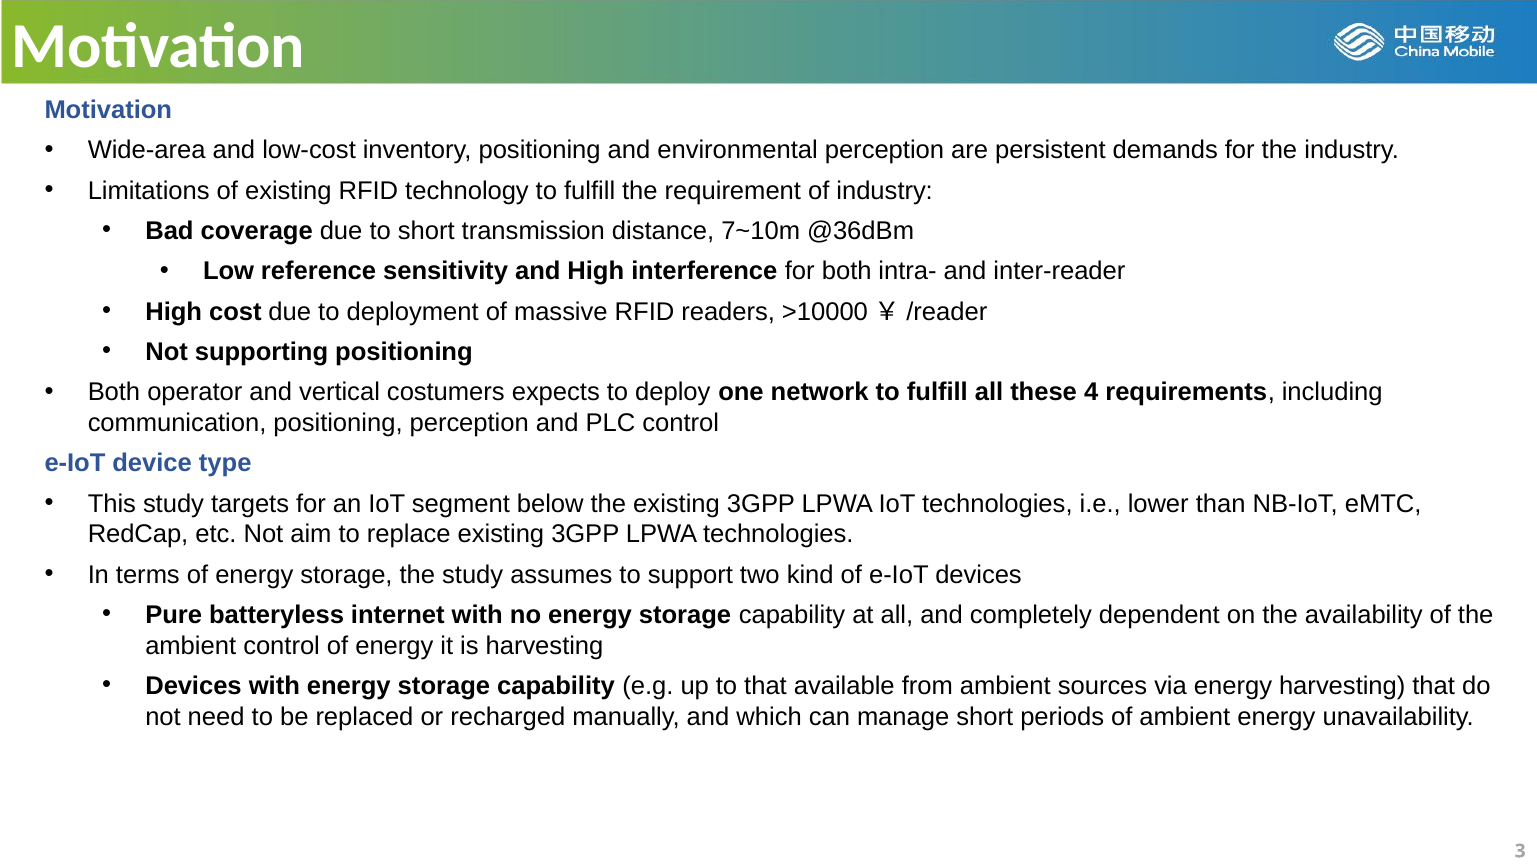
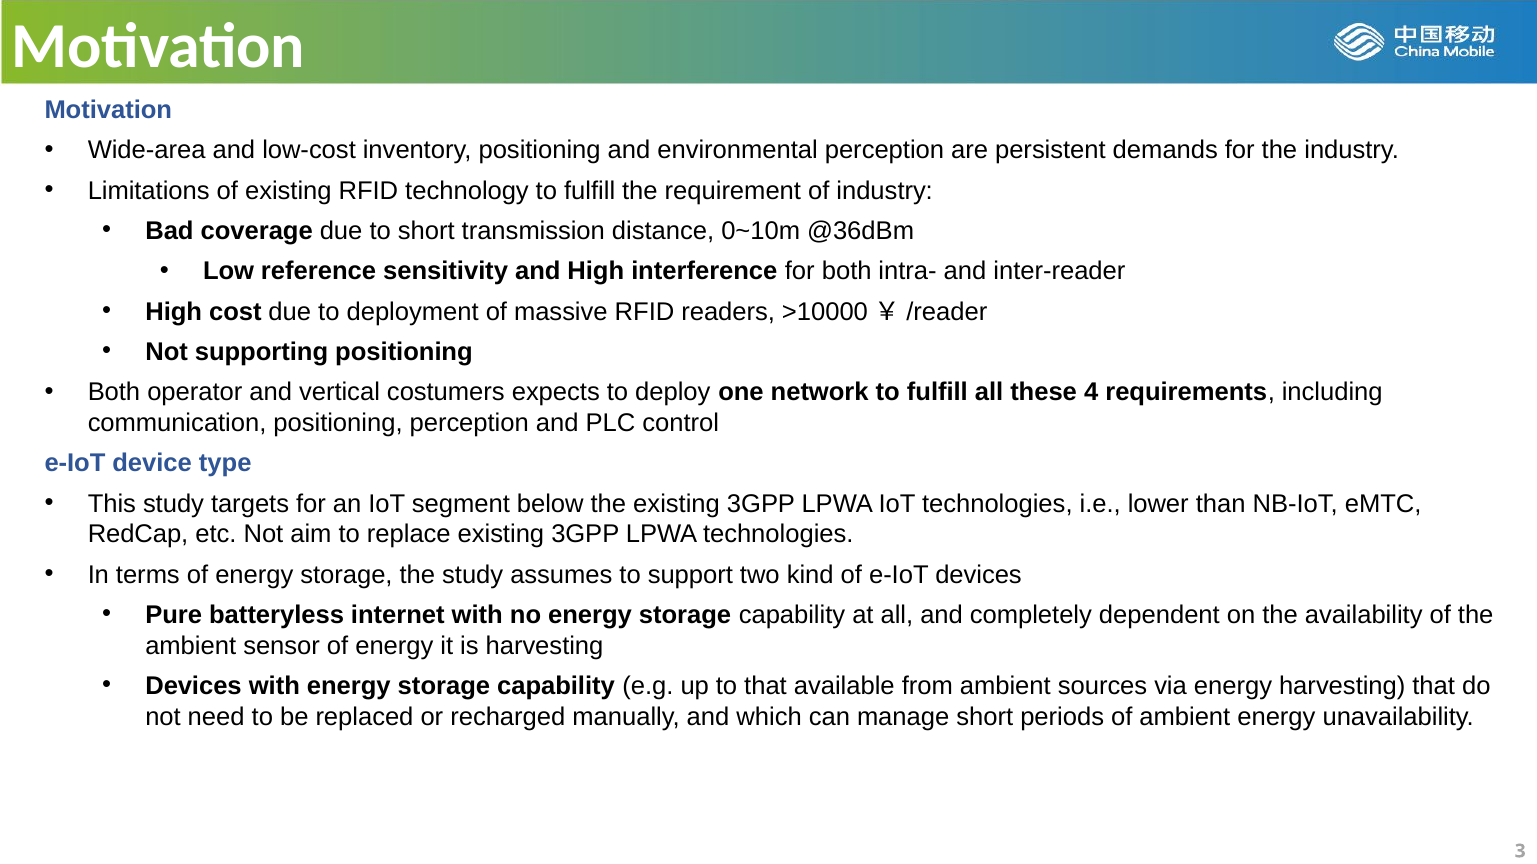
7~10m: 7~10m -> 0~10m (761, 231)
ambient control: control -> sensor (282, 646)
